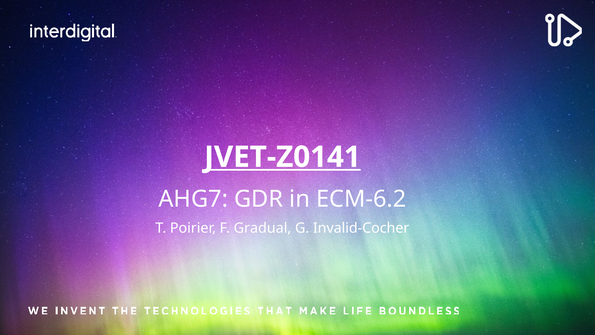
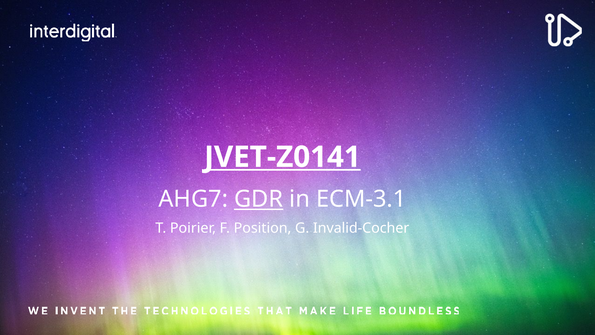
GDR underline: none -> present (259, 199)
ECM-6.2: ECM-6.2 -> ECM-3.1 (361, 199)
Gradual: Gradual -> Position (263, 228)
